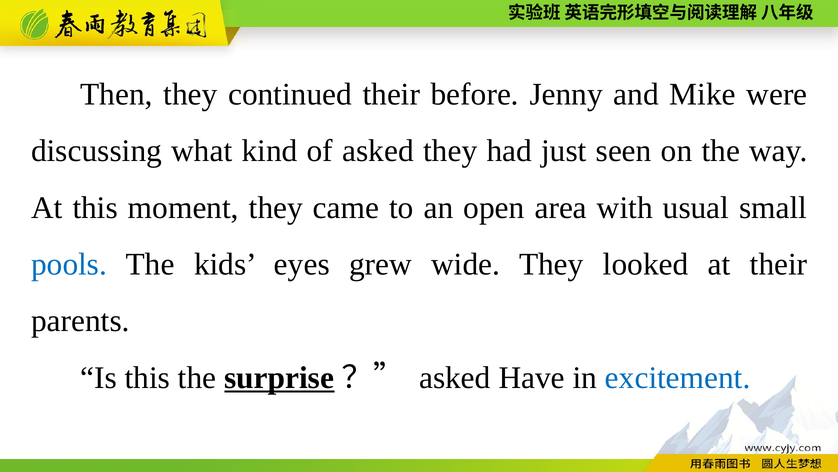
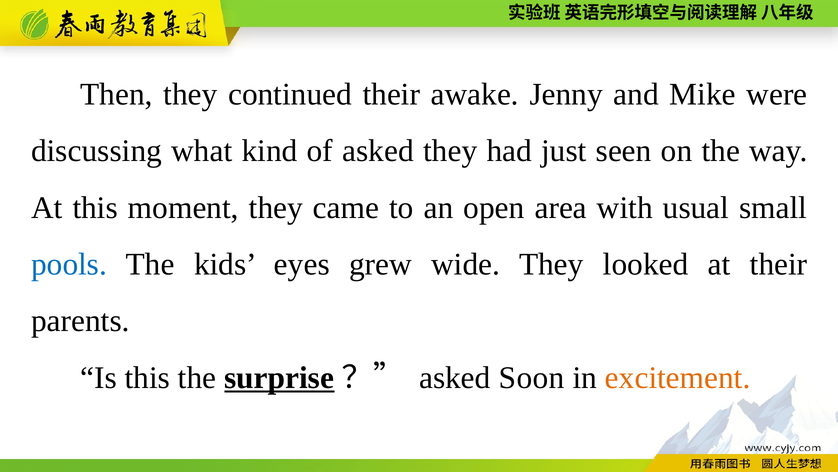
before: before -> awake (475, 94)
Have: Have -> Soon (532, 377)
excitement colour: blue -> orange (678, 377)
